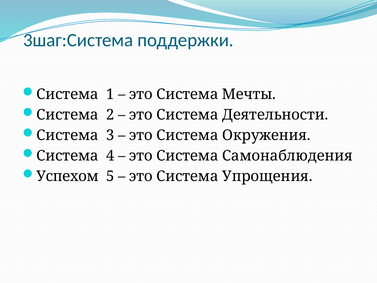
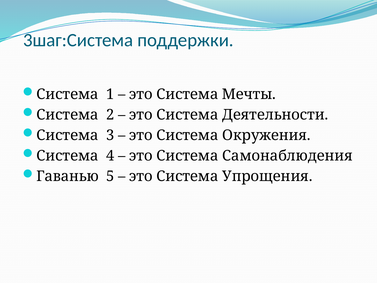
Успехом: Успехом -> Гаванью (68, 176)
